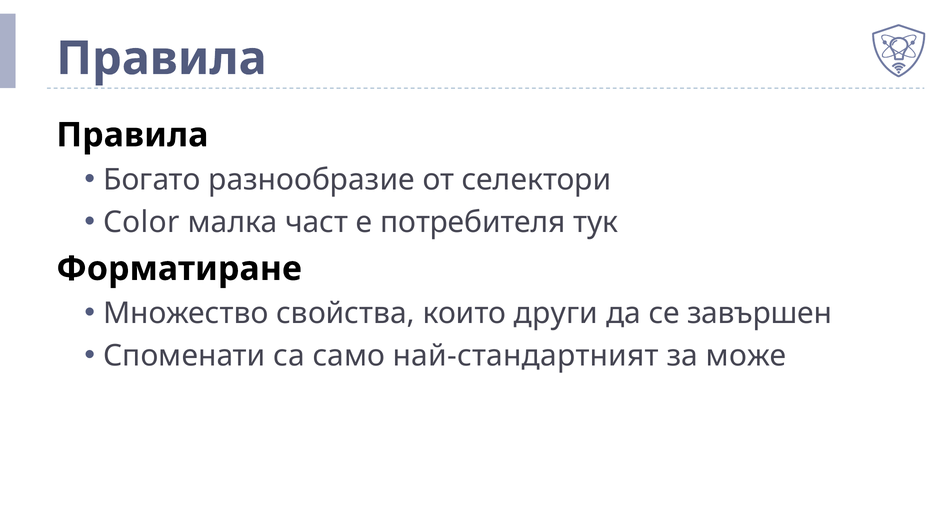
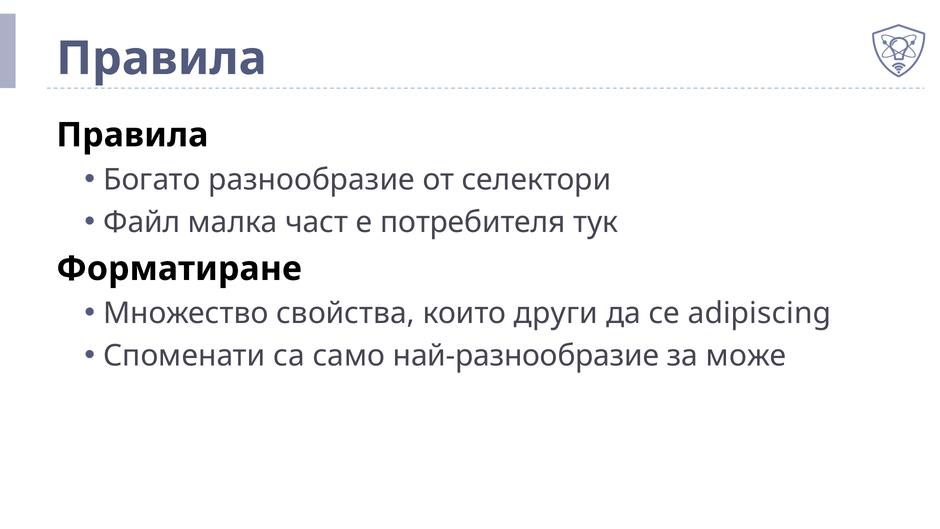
Color: Color -> Файл (142, 222)
завършен: завършен -> adipiscing (759, 313)
най-стандартният: най-стандартният -> най-разнообразие (526, 356)
